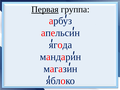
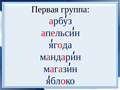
Первая underline: present -> none (45, 9)
